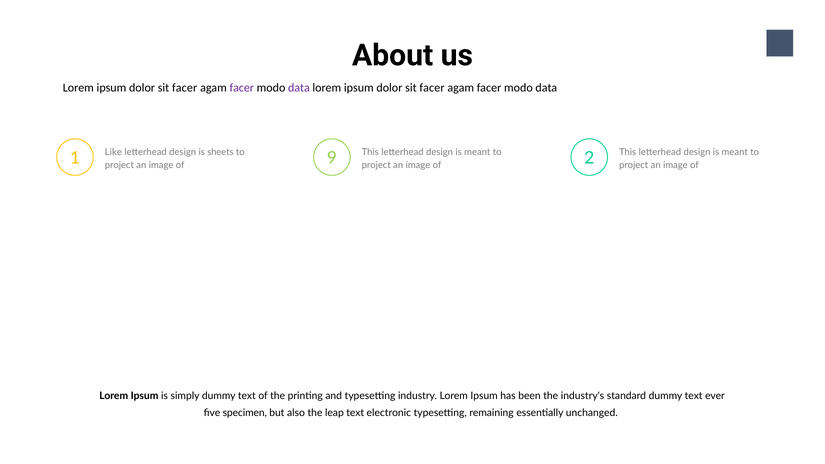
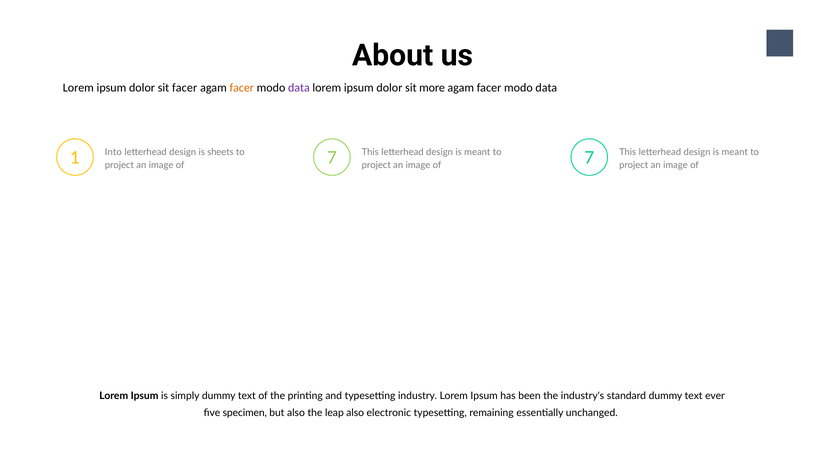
facer colour: purple -> orange (242, 88)
facer: facer -> more (432, 88)
Like: Like -> Into (113, 152)
9: 9 -> 7 (332, 158)
2: 2 -> 7 (589, 158)
leap text: text -> also (355, 413)
